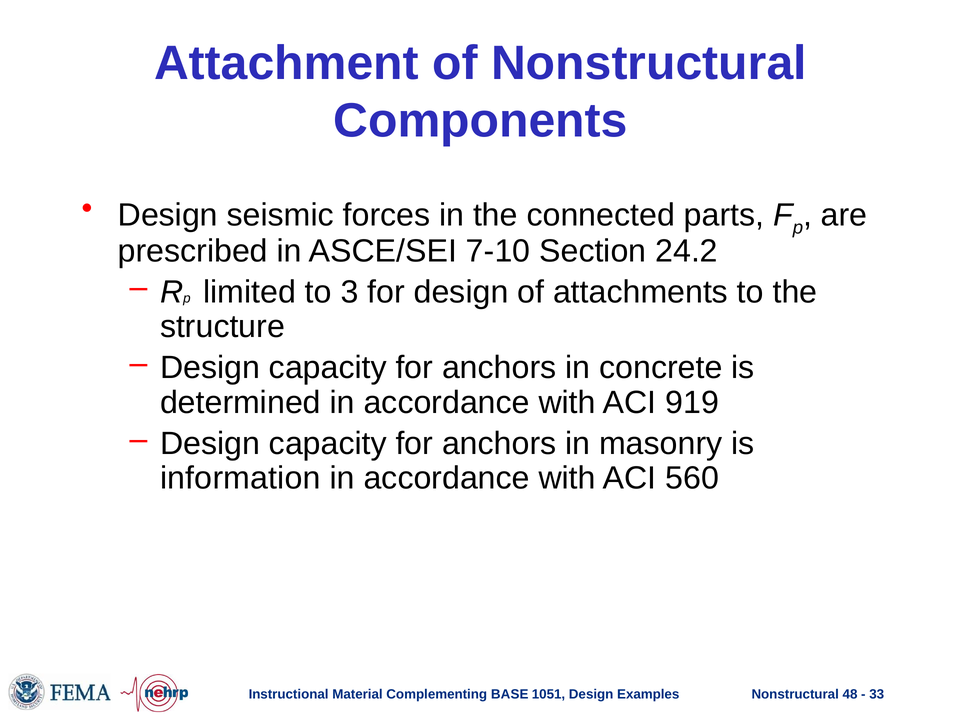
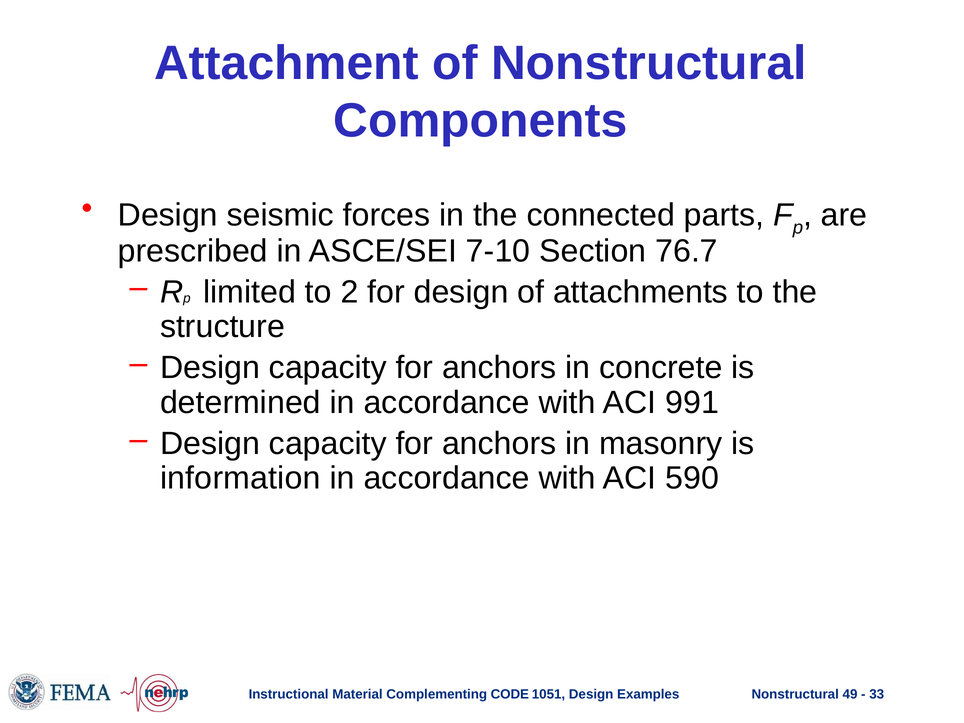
24.2: 24.2 -> 76.7 (687, 251)
3: 3 -> 2 (350, 292)
919: 919 -> 991 (692, 403)
560: 560 -> 590 (692, 478)
BASE: BASE -> CODE (510, 694)
48: 48 -> 49 (850, 694)
